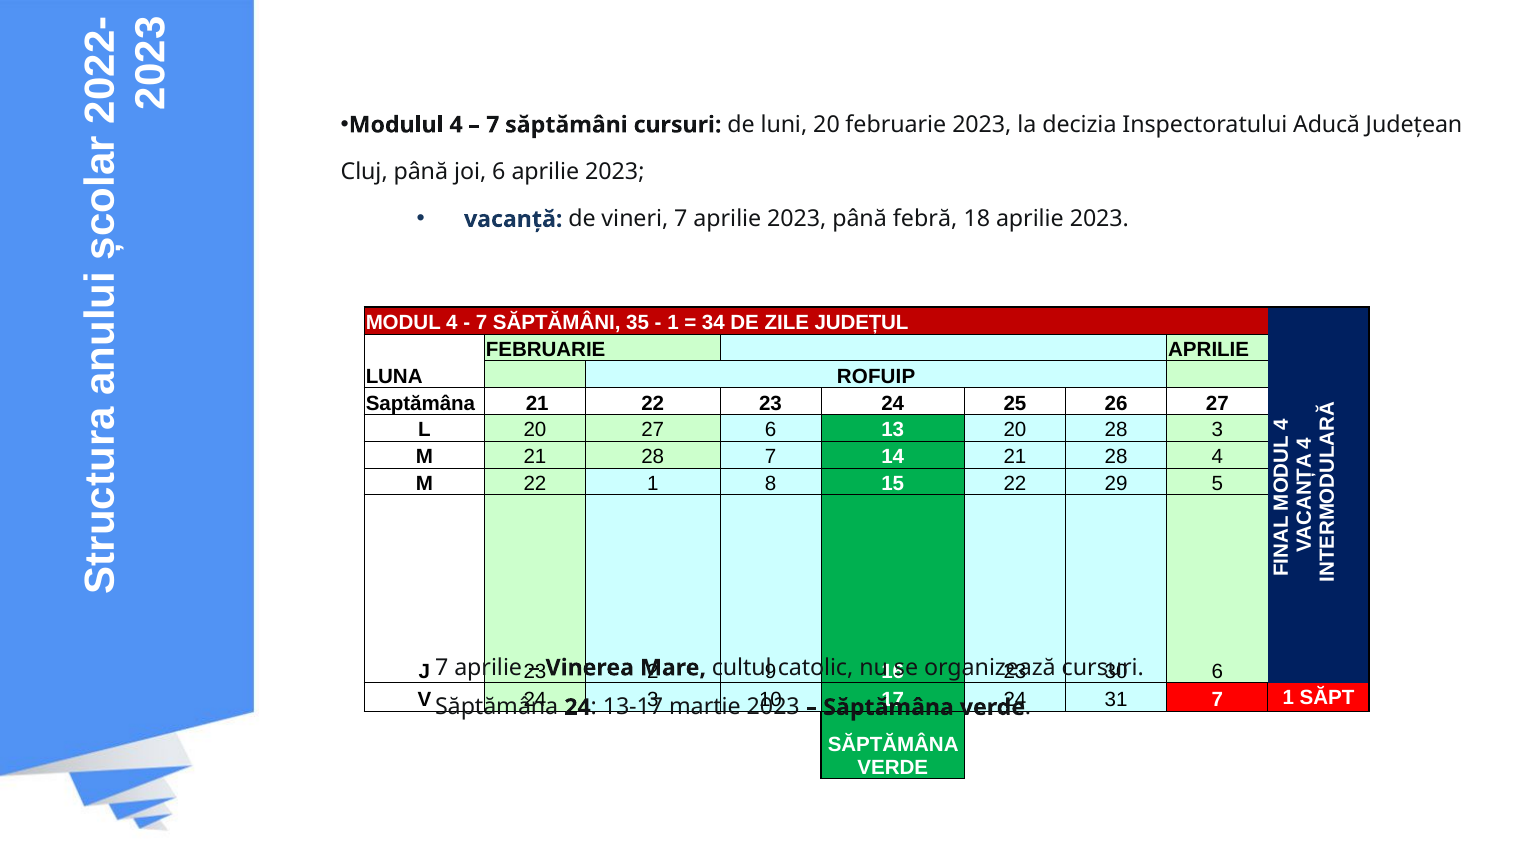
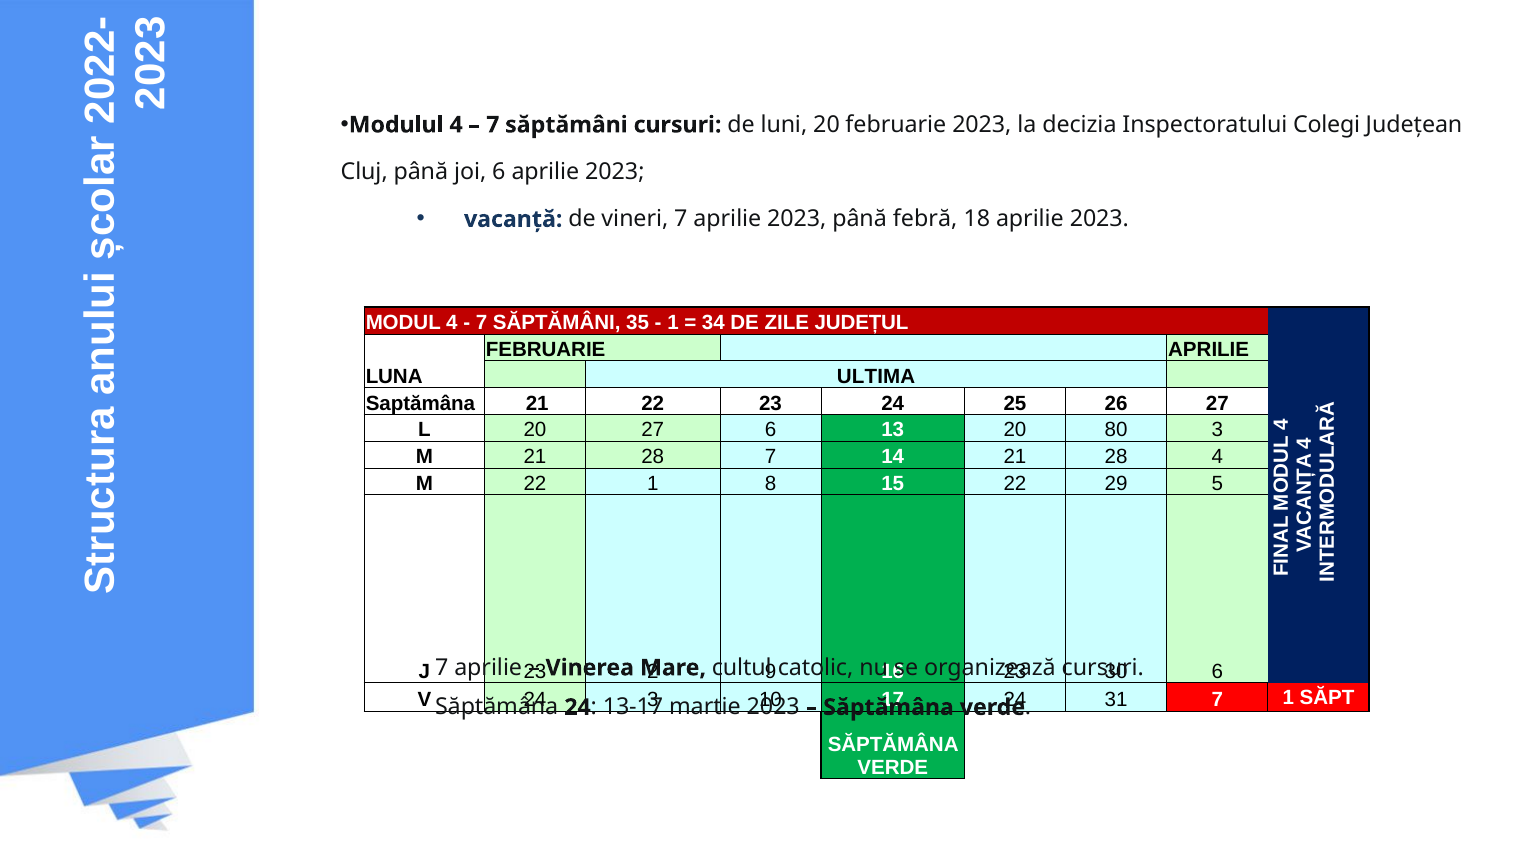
Aducă: Aducă -> Colegi (1327, 125)
ROFUIP: ROFUIP -> ULTIMA (876, 377)
20 28: 28 -> 80 (1116, 430)
